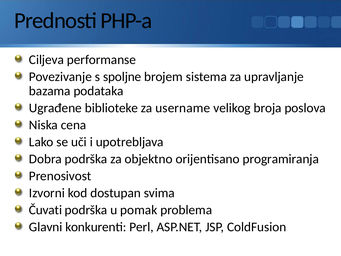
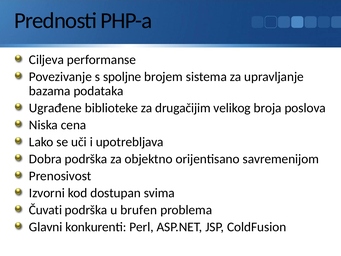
username: username -> drugačijim (183, 108)
programiranja: programiranja -> savremenijom (281, 159)
pomak: pomak -> brufen (139, 210)
